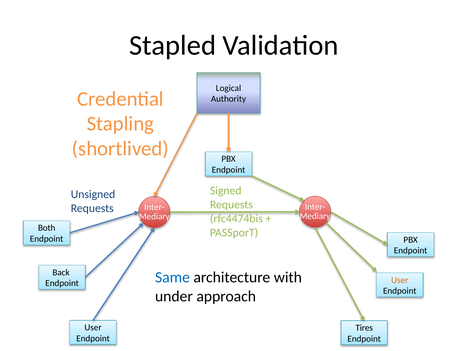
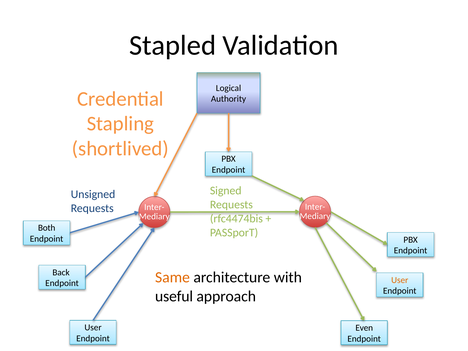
Same colour: blue -> orange (172, 277)
under: under -> useful (174, 296)
Tires: Tires -> Even (364, 328)
